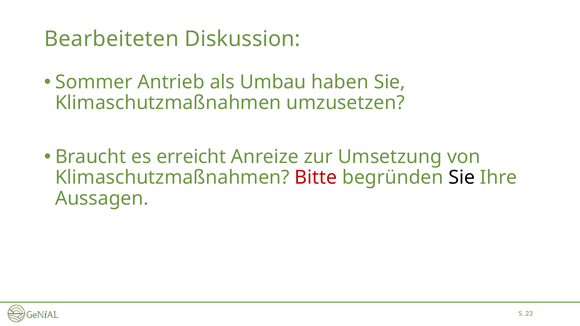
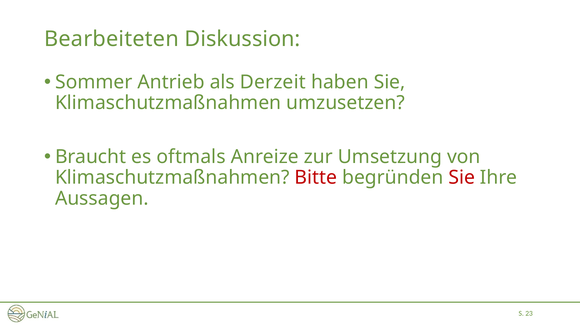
Umbau: Umbau -> Derzeit (273, 82)
erreicht: erreicht -> oftmals (191, 157)
Sie colour: black -> red (462, 178)
